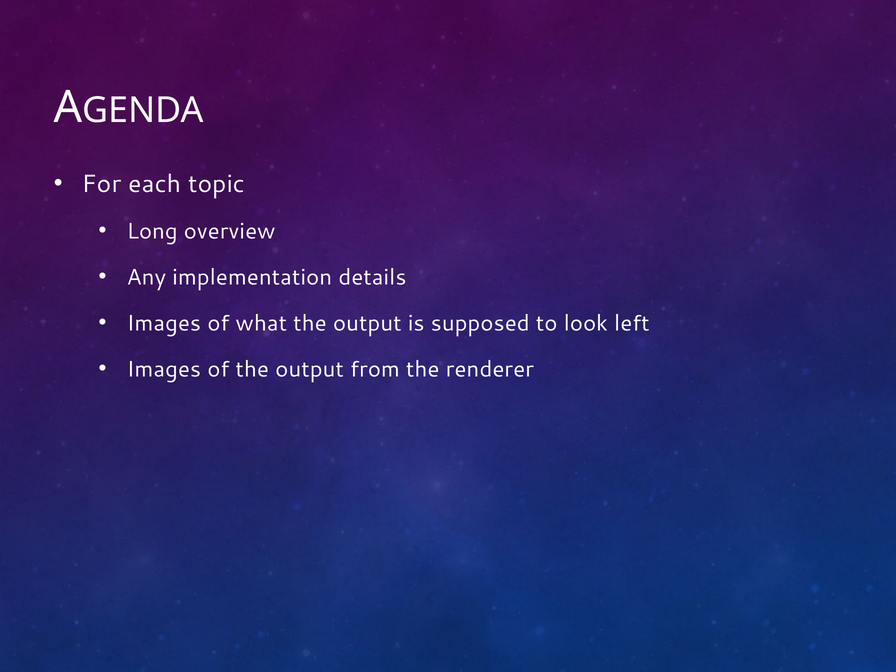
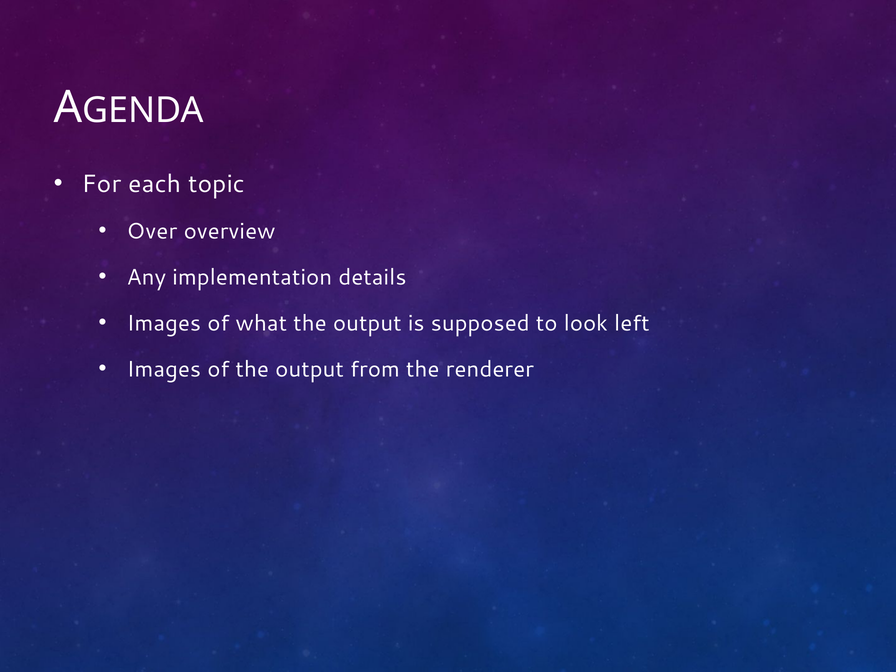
Long: Long -> Over (152, 231)
